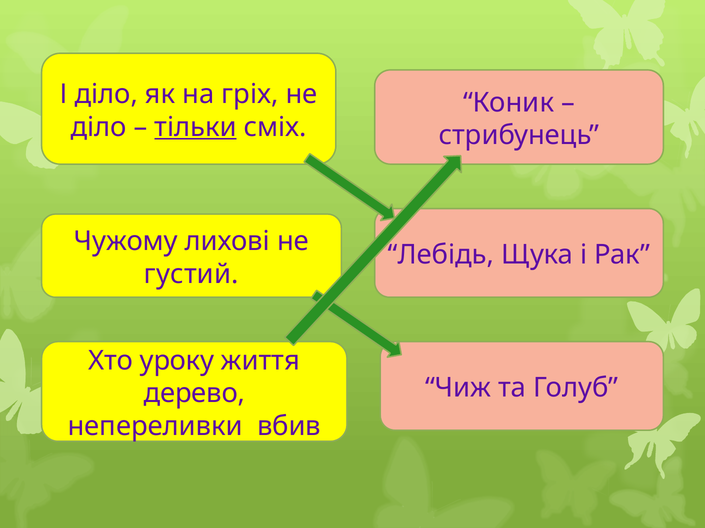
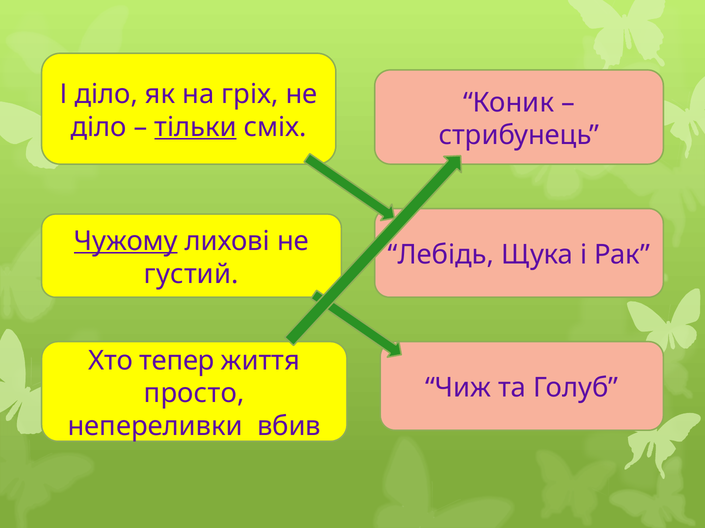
Чужому underline: none -> present (126, 241)
уроку: уроку -> тепер (177, 361)
дерево: дерево -> просто (194, 394)
